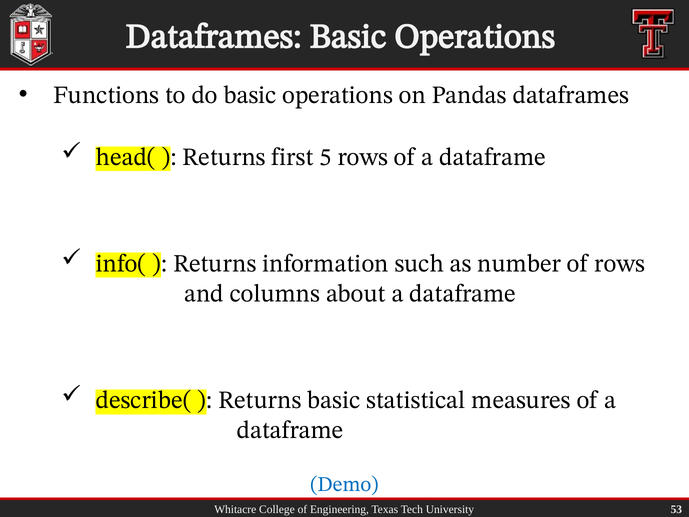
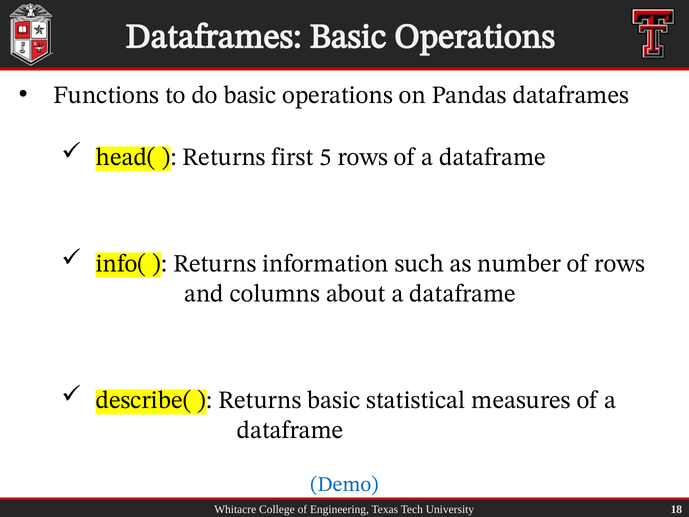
53: 53 -> 18 (676, 509)
